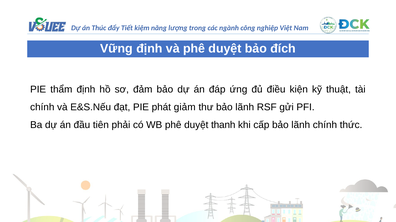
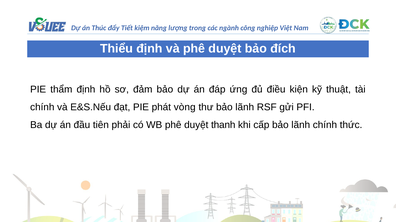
Vững: Vững -> Thiểu (116, 49)
giảm: giảm -> vòng (185, 107)
